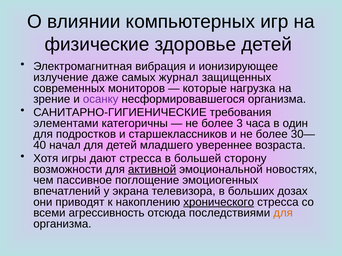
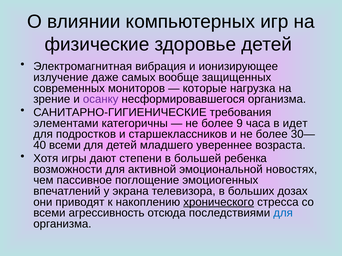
журнал: журнал -> вообще (179, 77)
3: 3 -> 9 (240, 124)
один: один -> идет (295, 124)
начал: начал -> всеми (65, 145)
дают стресса: стресса -> степени (141, 159)
сторону: сторону -> ребенка (246, 159)
активной underline: present -> none (152, 170)
для colour: orange -> blue (283, 213)
